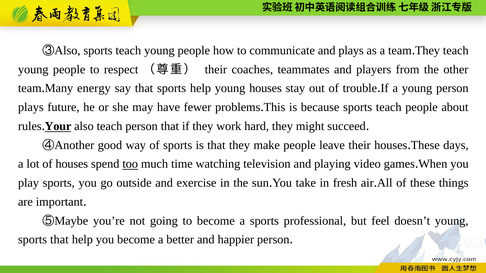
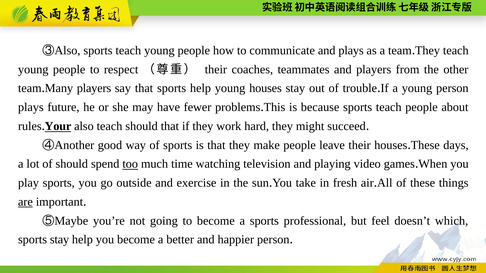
energy: energy -> players (94, 88)
teach person: person -> should (142, 126)
of houses: houses -> should (72, 164)
are underline: none -> present (25, 202)
doesn’t young: young -> which (452, 221)
sports that: that -> stay (60, 240)
